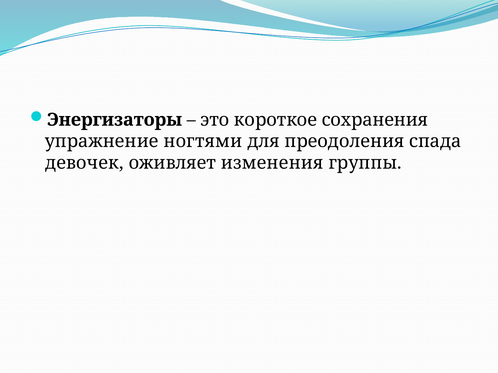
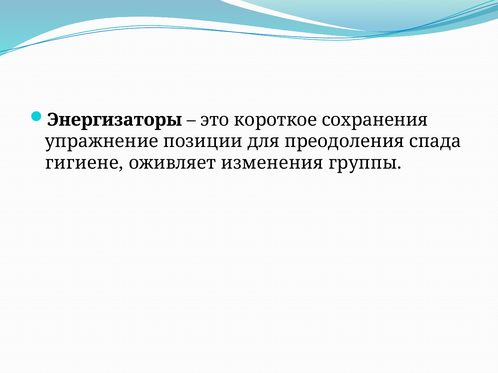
ногтями: ногтями -> позиции (203, 141)
девочек: девочек -> гигиене (84, 163)
